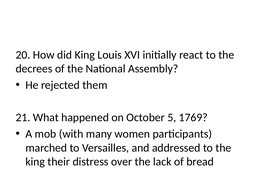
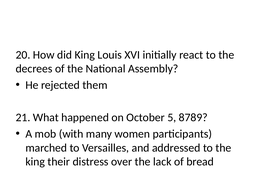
1769: 1769 -> 8789 (193, 117)
